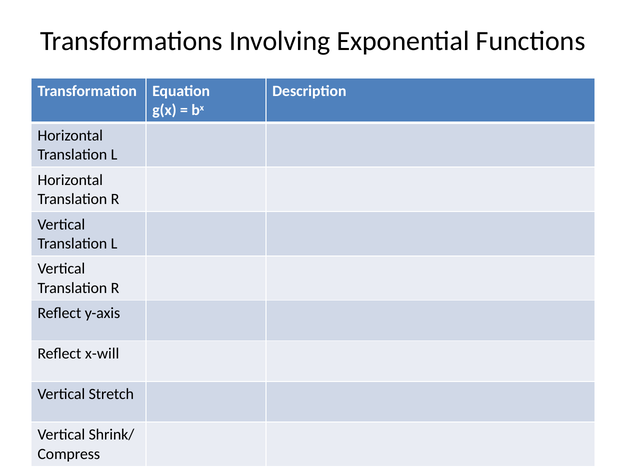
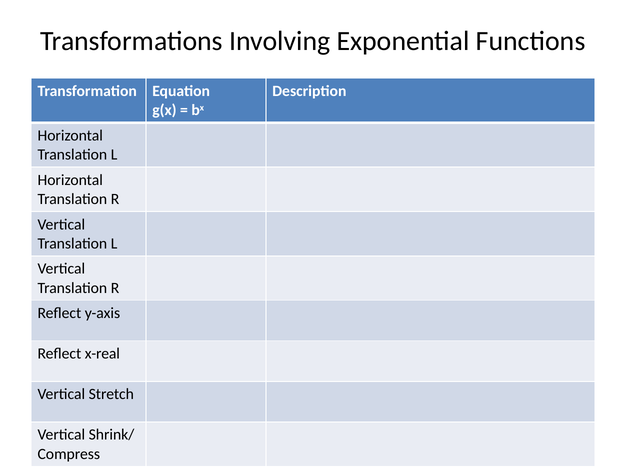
x-will: x-will -> x-real (102, 354)
